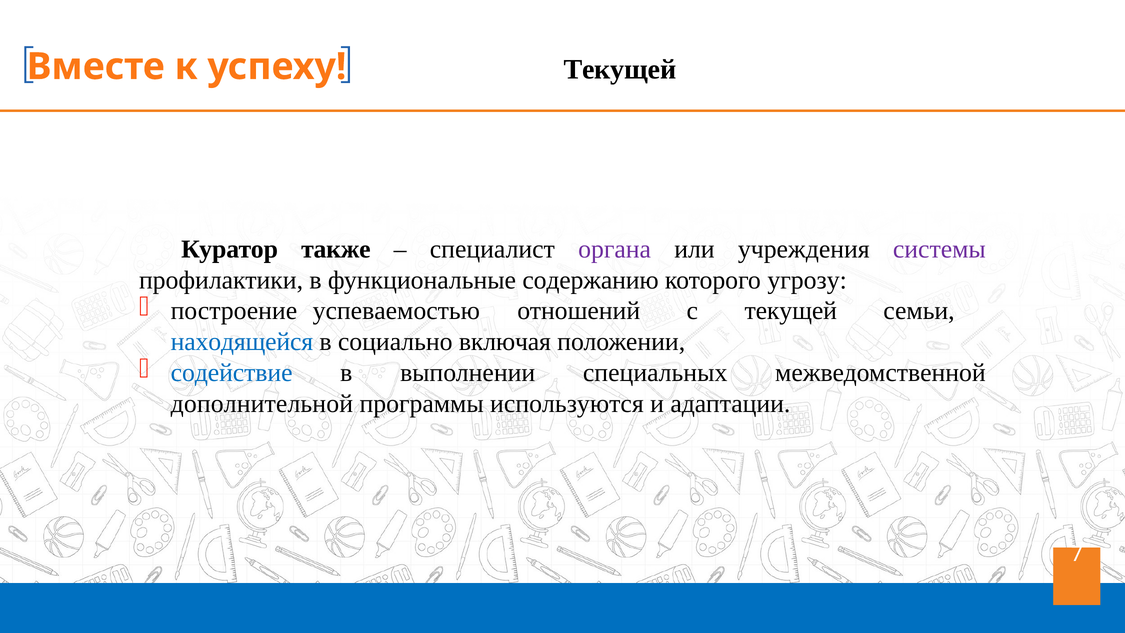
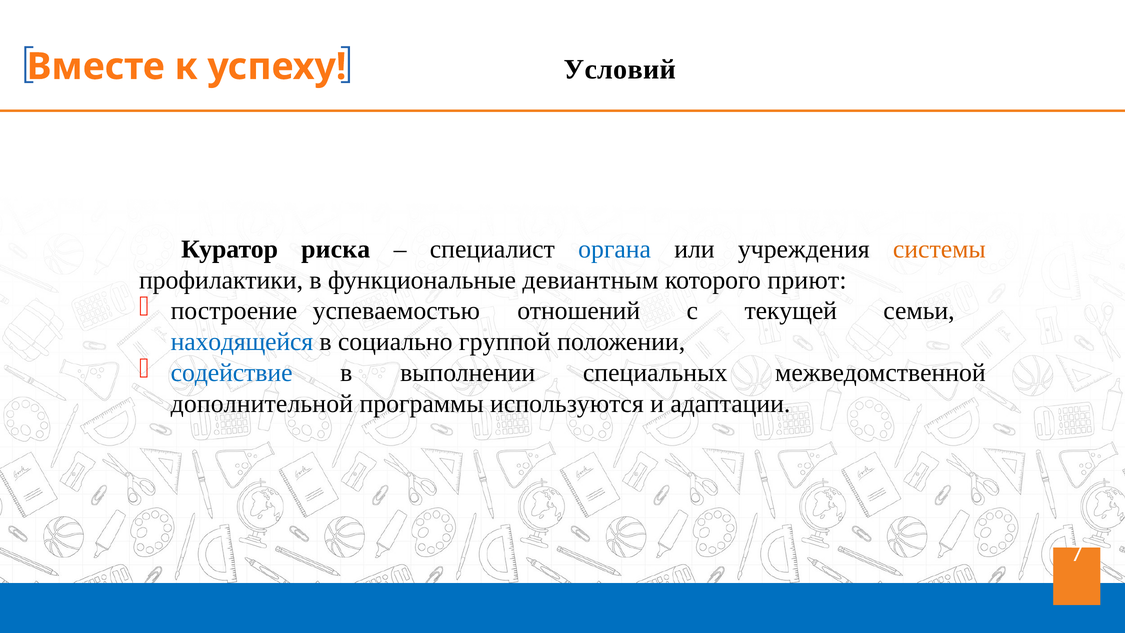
Текущей: Текущей -> Условий (620, 69)
также: также -> риска (336, 249)
органа colour: purple -> blue (615, 249)
cиcтeмы colour: purple -> orange (939, 249)
содержанию: содержанию -> девиантным (590, 280)
угрозу: угрозу -> приют (807, 280)
включая: включая -> группой (505, 342)
